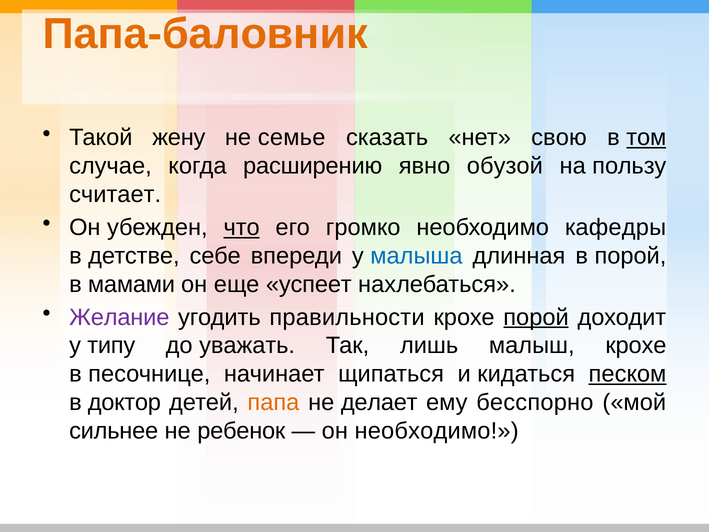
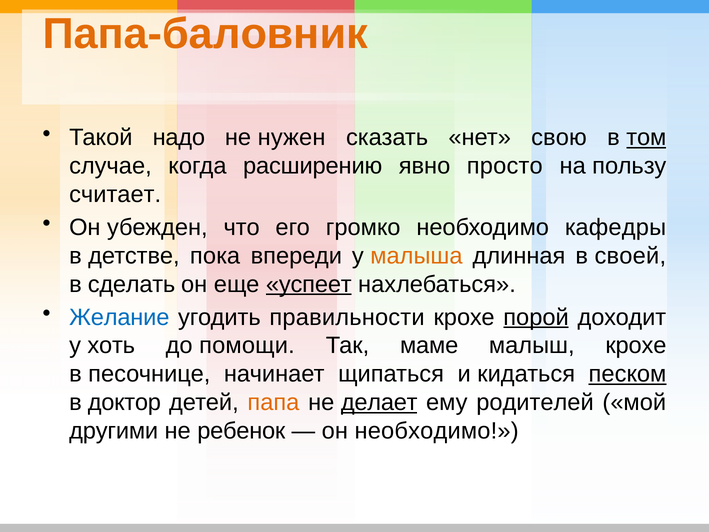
жену: жену -> надо (179, 138)
семье: семье -> нужен (292, 138)
обузой: обузой -> просто (505, 166)
что underline: present -> none (242, 227)
себе: себе -> пока (215, 256)
малыша colour: blue -> orange (416, 256)
в порой: порой -> своей (630, 256)
мамами: мамами -> сделать (131, 284)
успеет underline: none -> present (309, 284)
Желание colour: purple -> blue (119, 317)
типу: типу -> хоть (111, 345)
уважать: уважать -> помощи (247, 345)
лишь: лишь -> маме (429, 345)
делает underline: none -> present (379, 402)
бесспорно: бесспорно -> родителей (535, 402)
сильнее: сильнее -> другими (114, 431)
